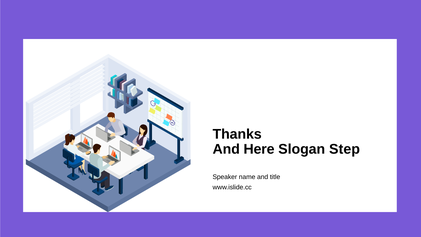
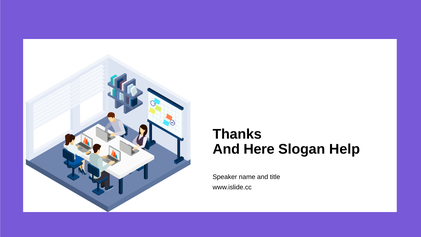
Step: Step -> Help (345, 149)
